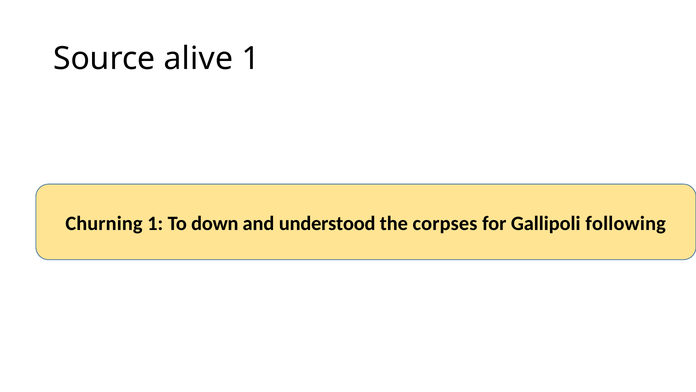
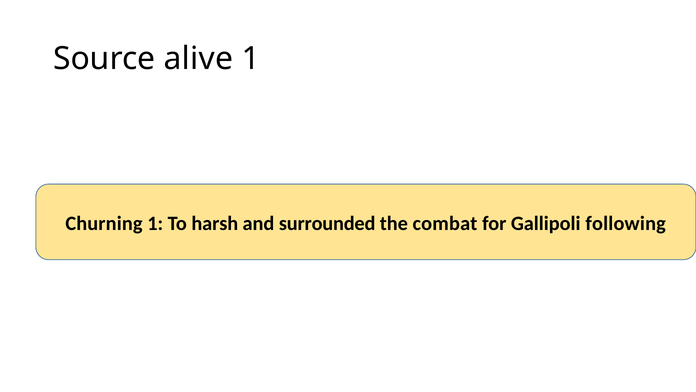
down: down -> harsh (215, 223)
understood: understood -> surrounded (327, 223)
corpses: corpses -> combat (445, 223)
